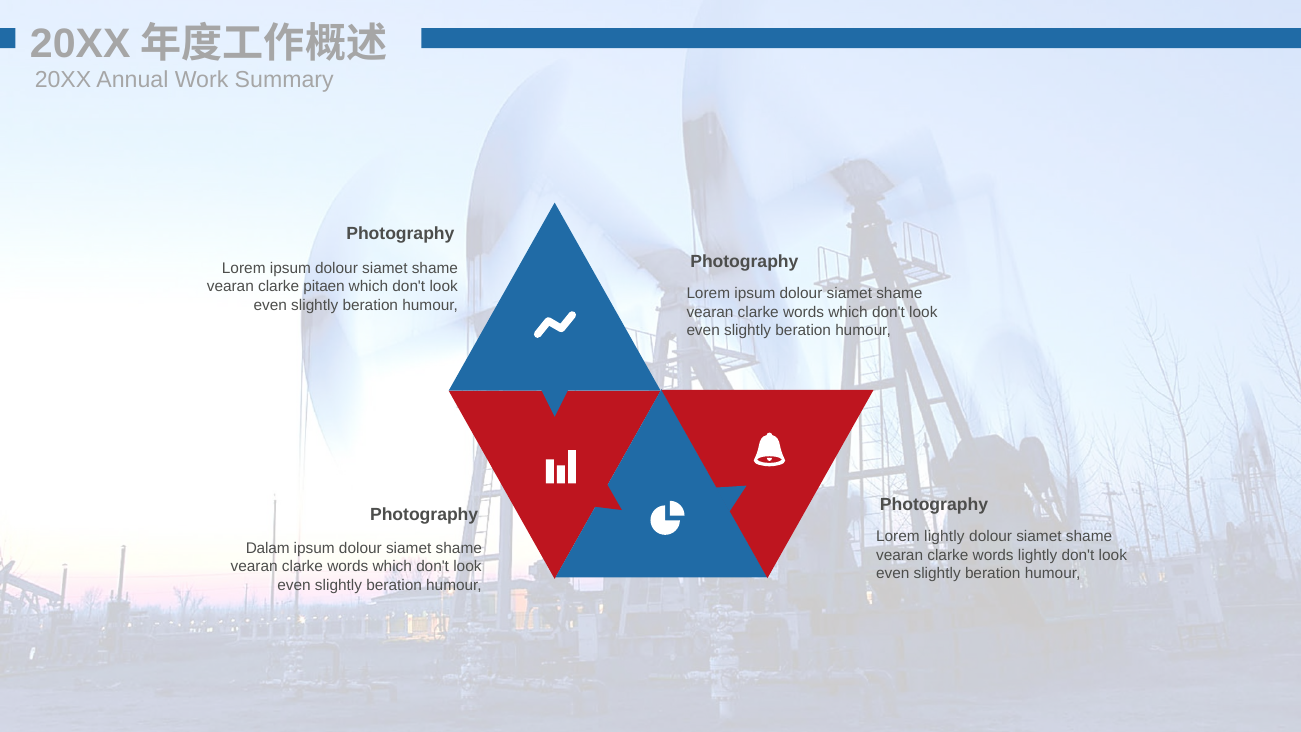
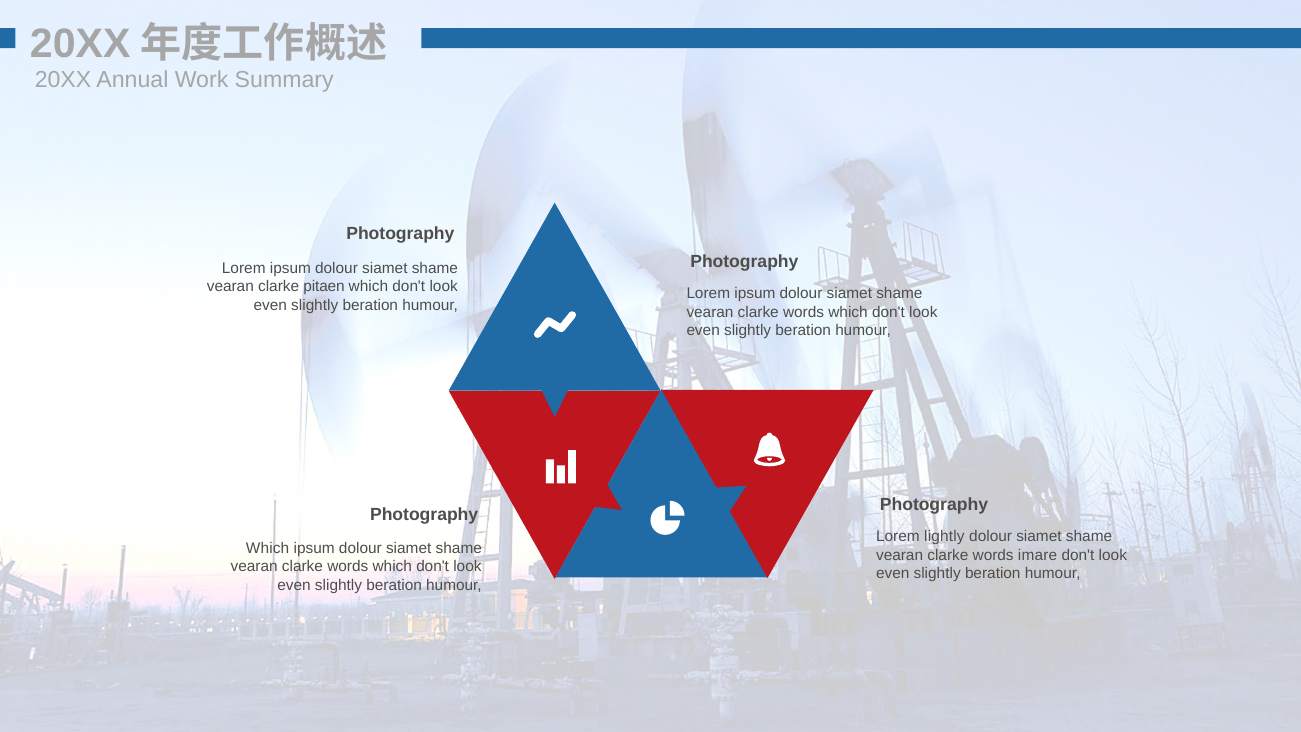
Dalam: Dalam -> Which (268, 548)
words lightly: lightly -> imare (1038, 555)
